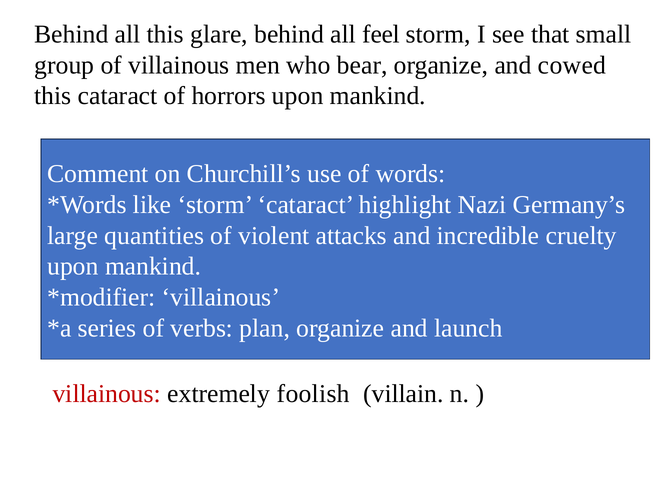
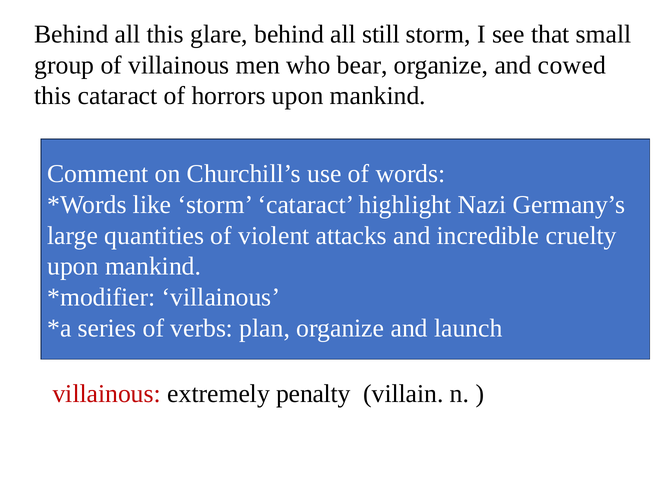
feel: feel -> still (381, 34)
foolish: foolish -> penalty (313, 394)
